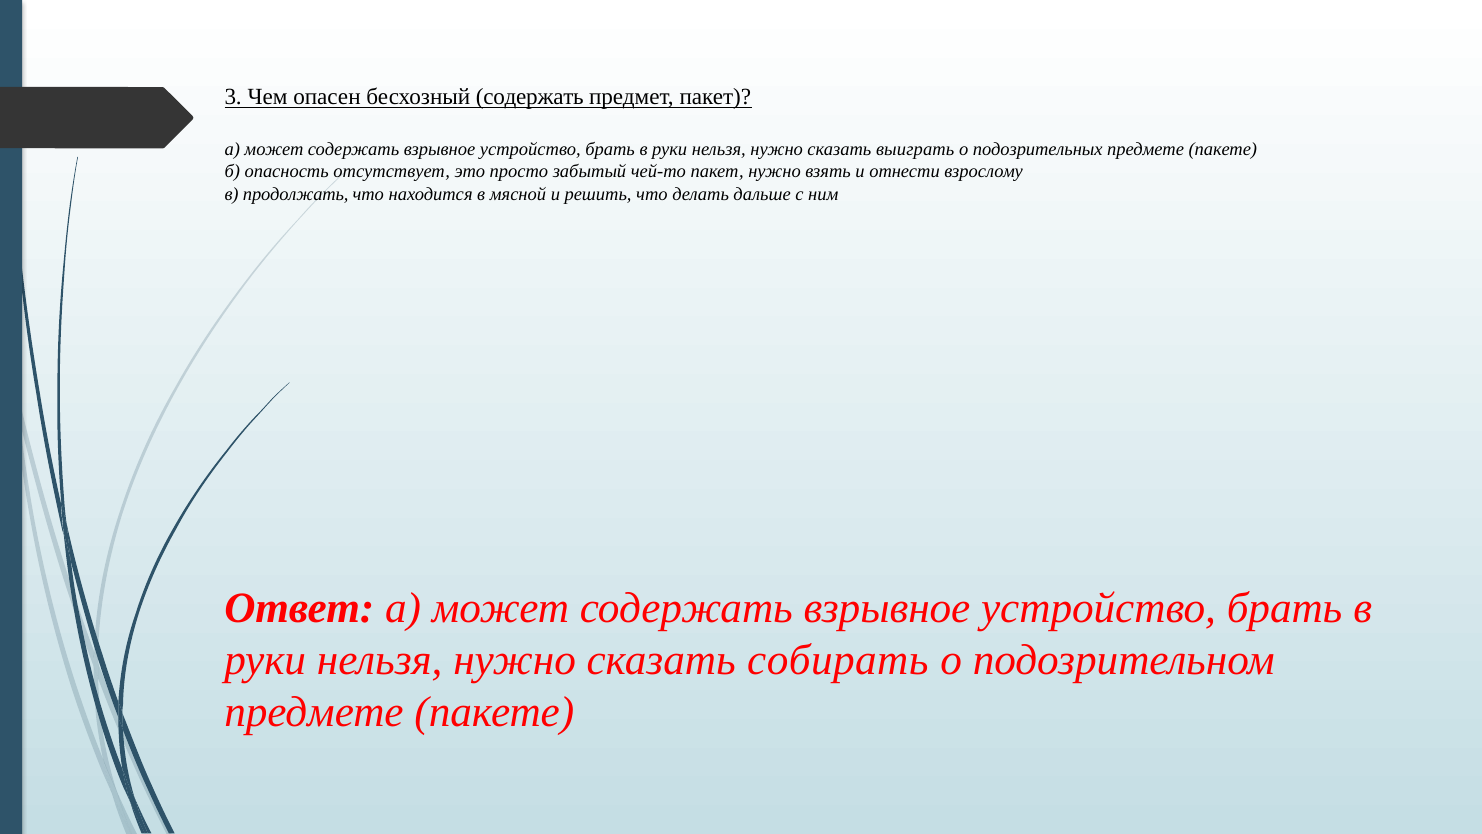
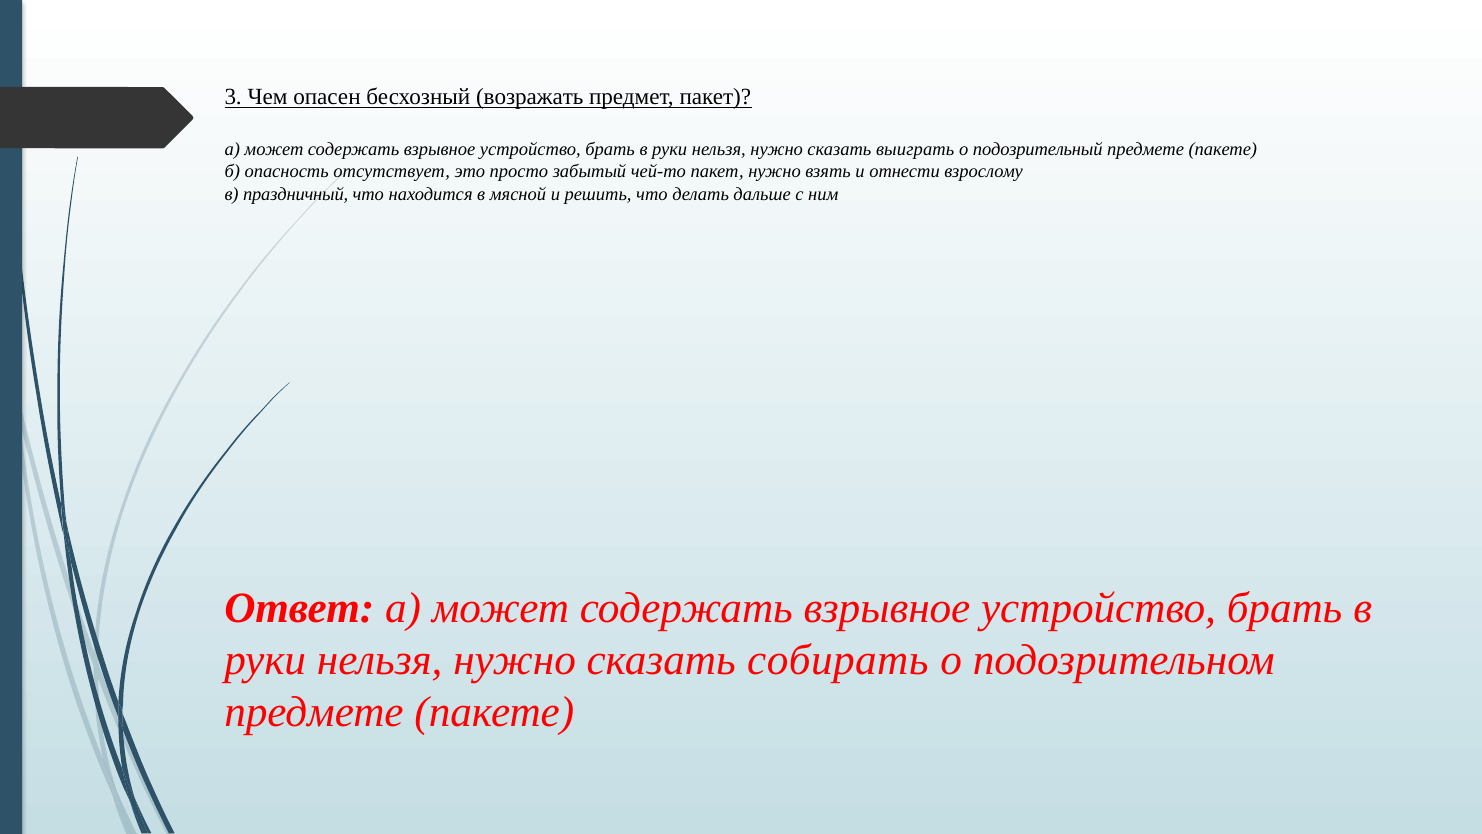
бесхозный содержать: содержать -> возражать (530, 97)
подозрительных: подозрительных -> подозрительный (1038, 149)
продолжать: продолжать -> праздничный (296, 194)
